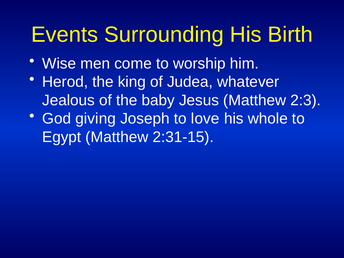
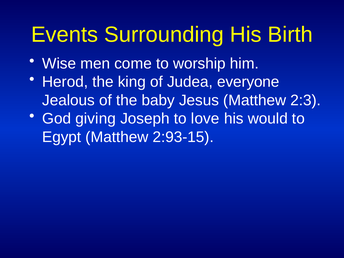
whatever: whatever -> everyone (248, 82)
whole: whole -> would (268, 119)
2:31-15: 2:31-15 -> 2:93-15 (183, 137)
